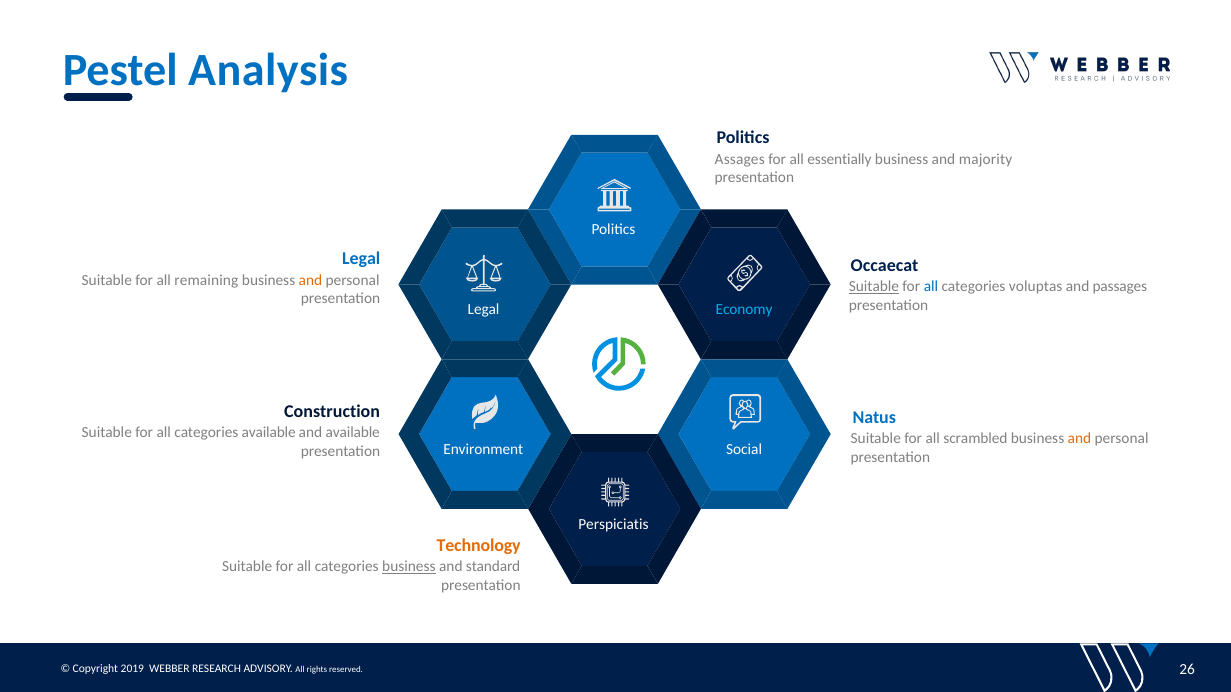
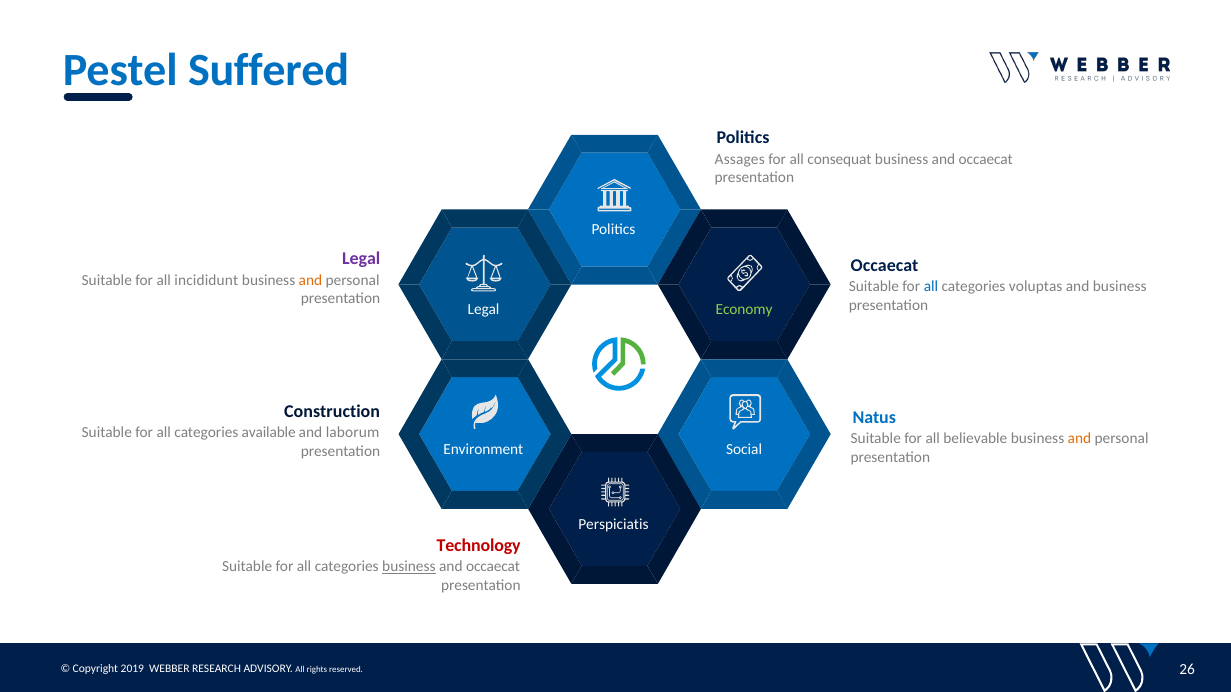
Analysis: Analysis -> Suffered (269, 71)
essentially: essentially -> consequat (839, 159)
majority: majority -> occaecat (986, 159)
Legal colour: blue -> purple (361, 259)
remaining: remaining -> incididunt (206, 280)
Suitable underline: present -> none (874, 287)
and passages: passages -> business (1120, 287)
Economy colour: light blue -> light green (744, 309)
and available: available -> laborum (353, 433)
scrambled: scrambled -> believable (975, 439)
Technology colour: orange -> red (479, 546)
standard: standard -> occaecat (493, 567)
